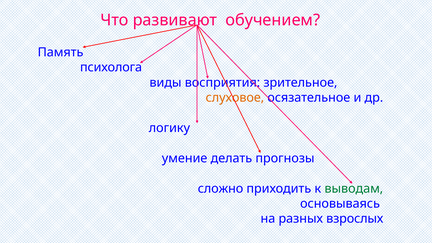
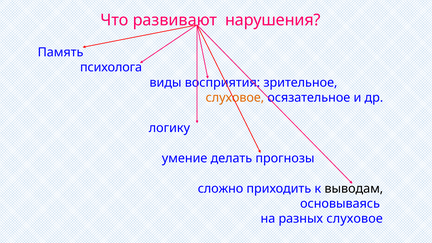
обучением: обучением -> нарушения (273, 20)
выводам colour: green -> black (354, 189)
разных взрослых: взрослых -> слуховое (355, 219)
